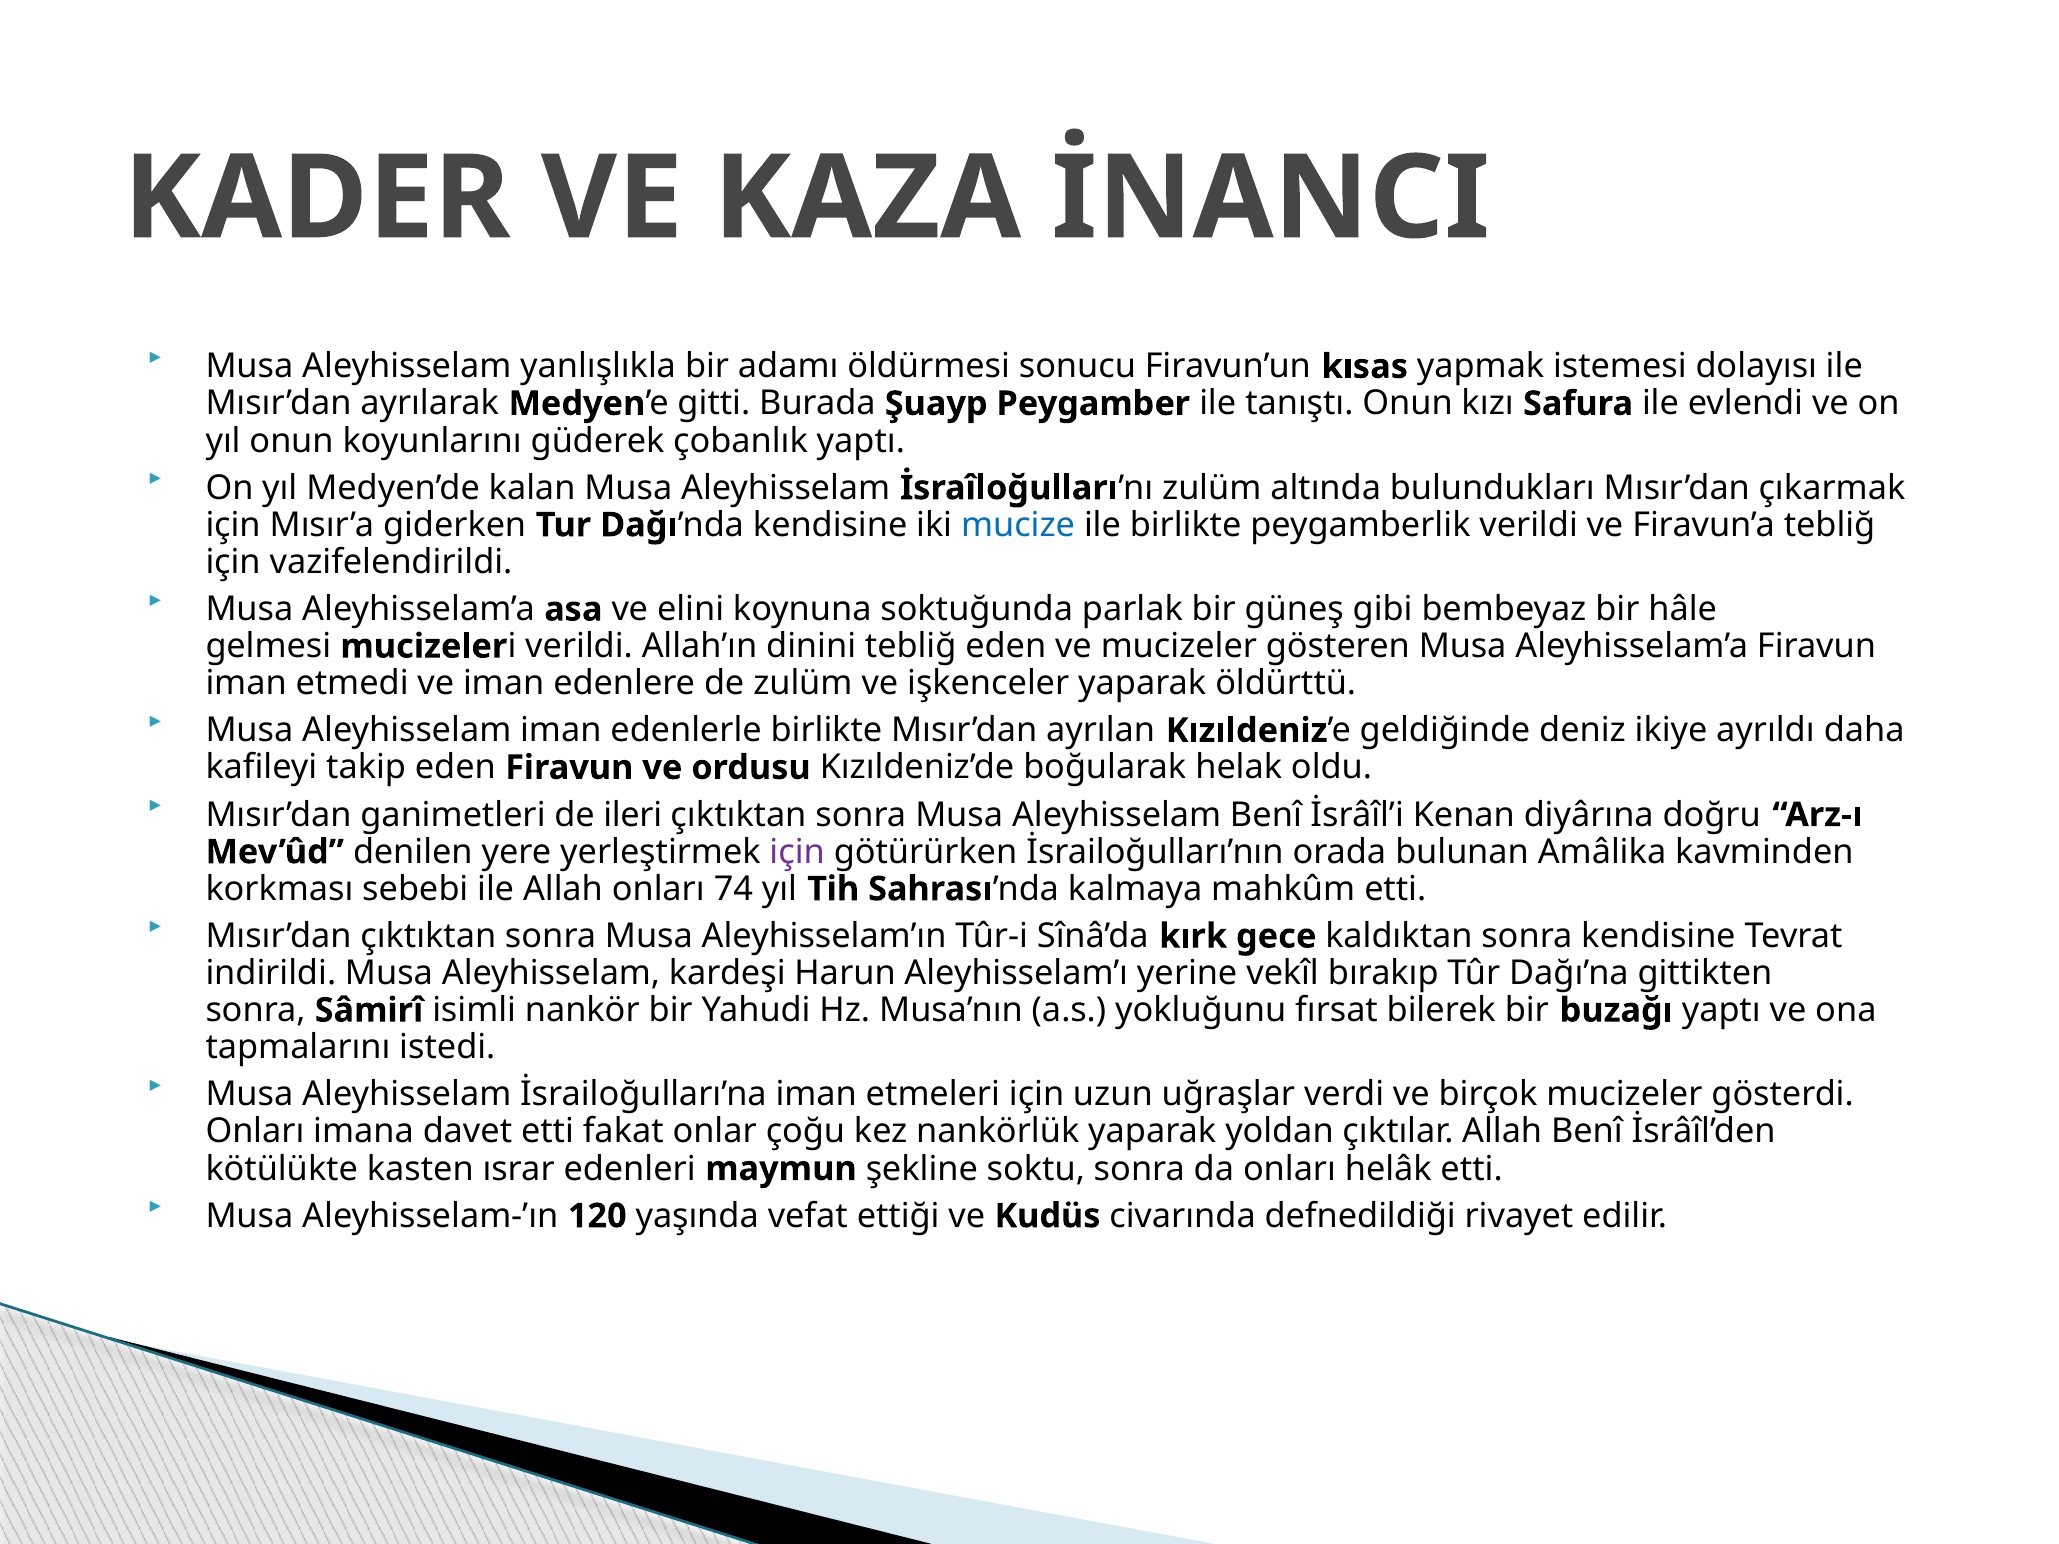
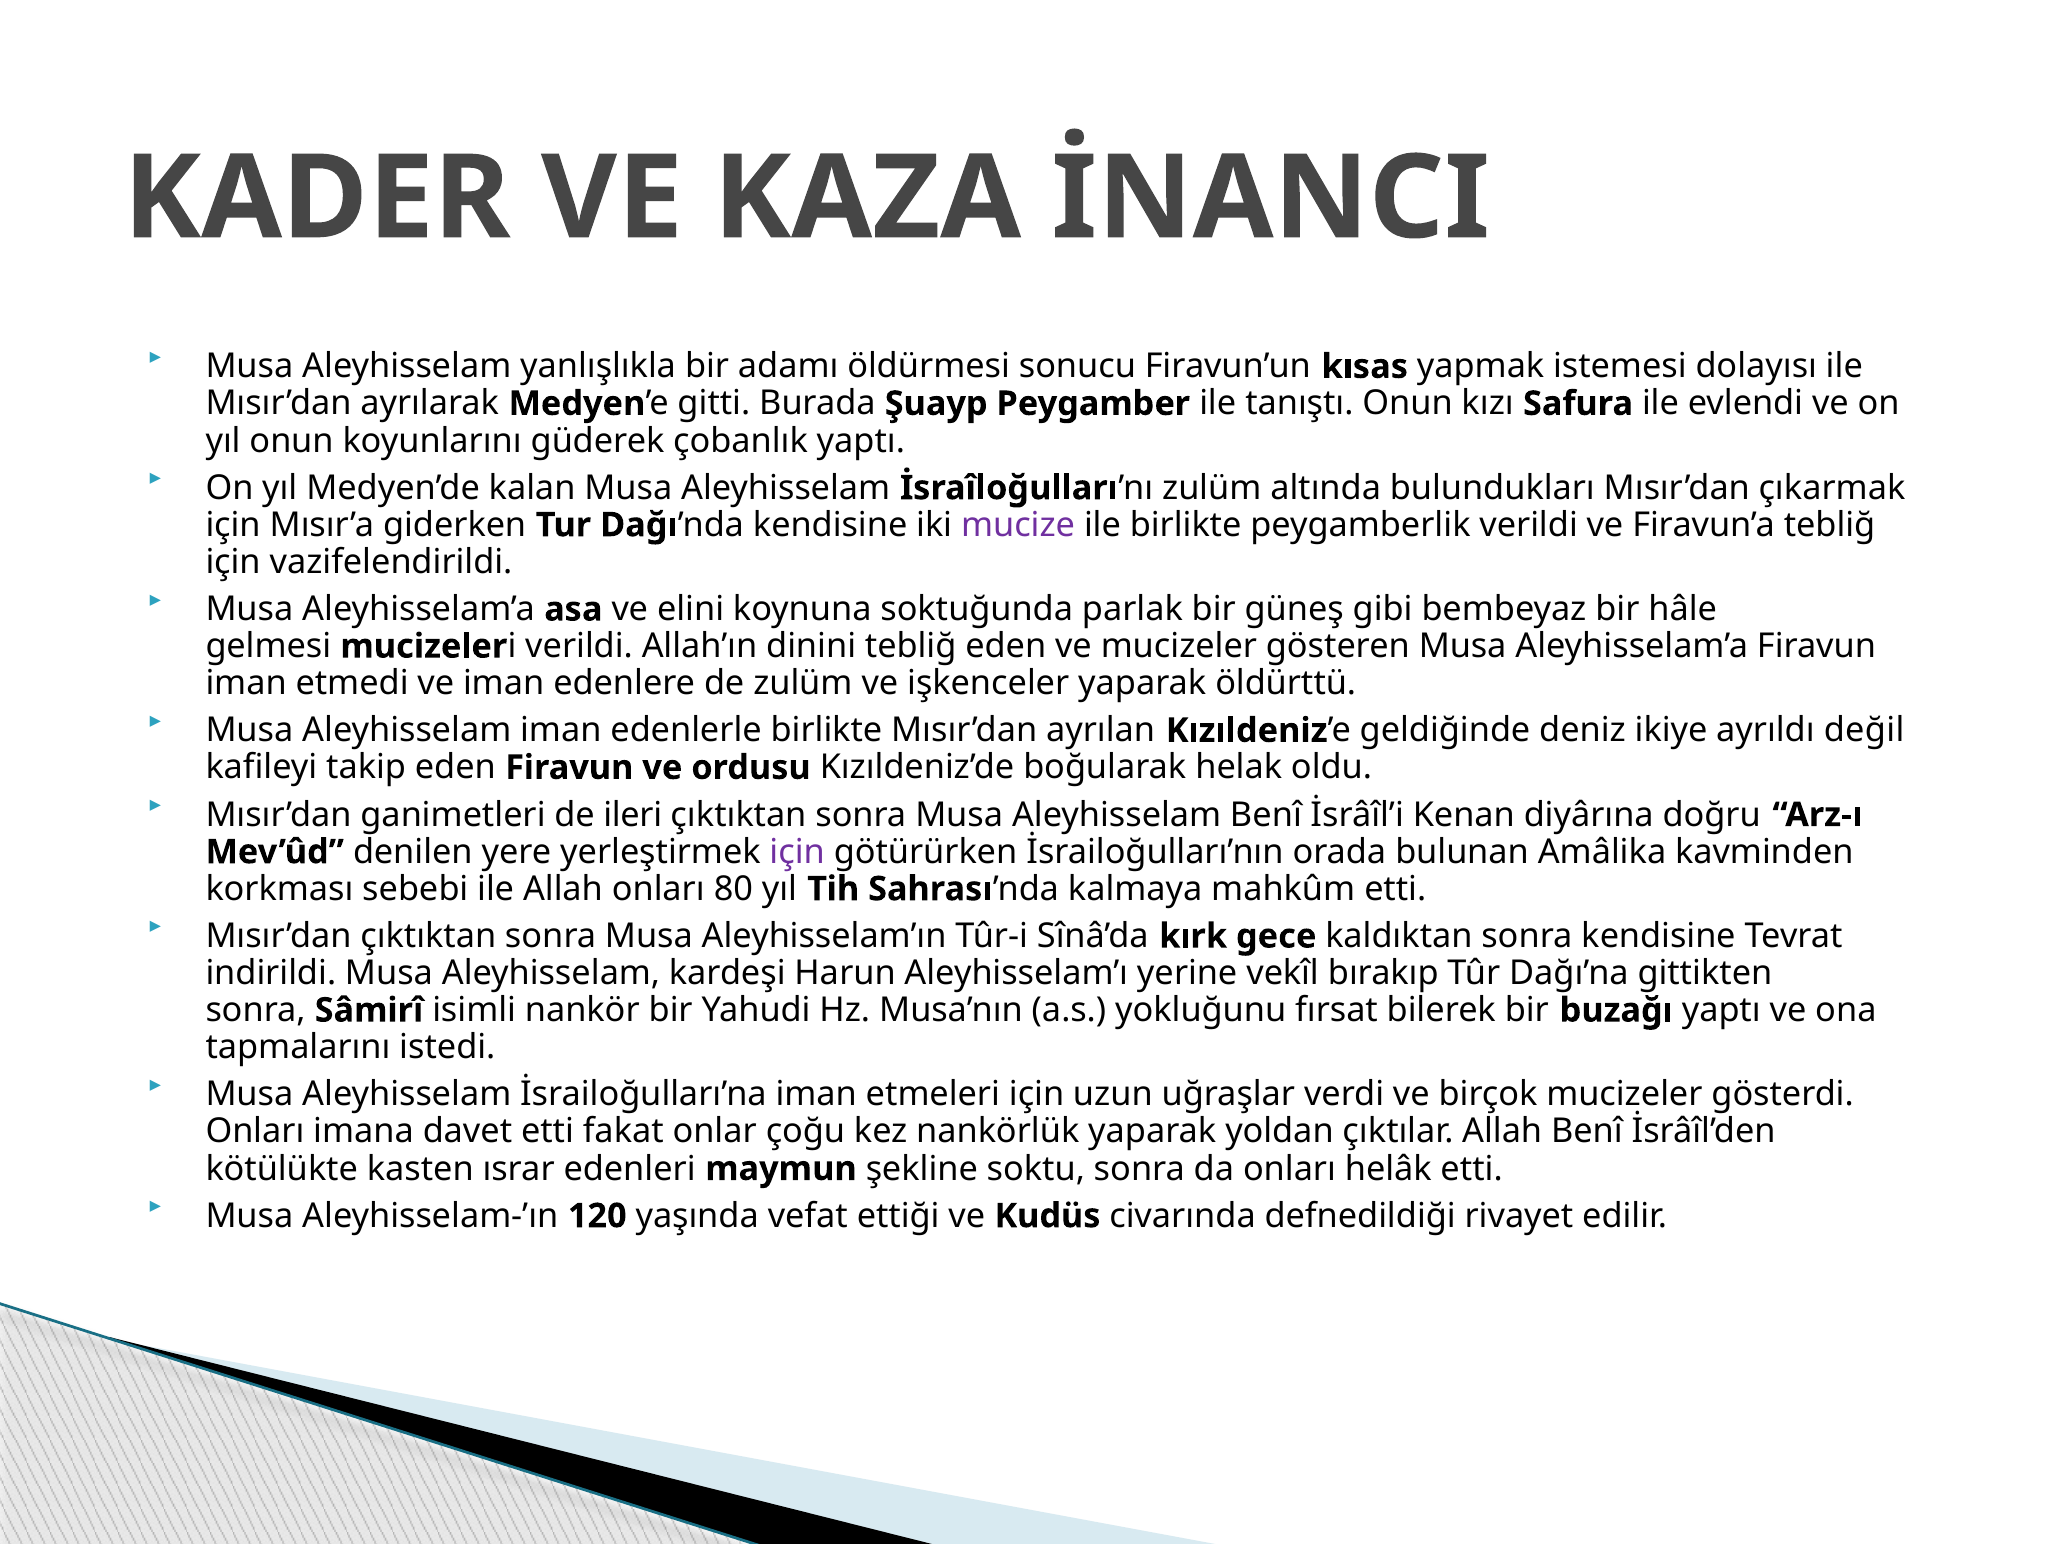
mucize colour: blue -> purple (1018, 525)
daha: daha -> değil (1864, 731)
74: 74 -> 80 (733, 889)
